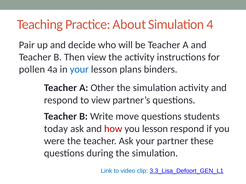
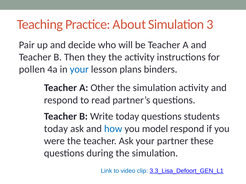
4: 4 -> 3 (210, 25)
Then view: view -> they (97, 57)
to view: view -> read (101, 100)
Write move: move -> today (127, 117)
how colour: red -> blue (113, 129)
you lesson: lesson -> model (155, 129)
